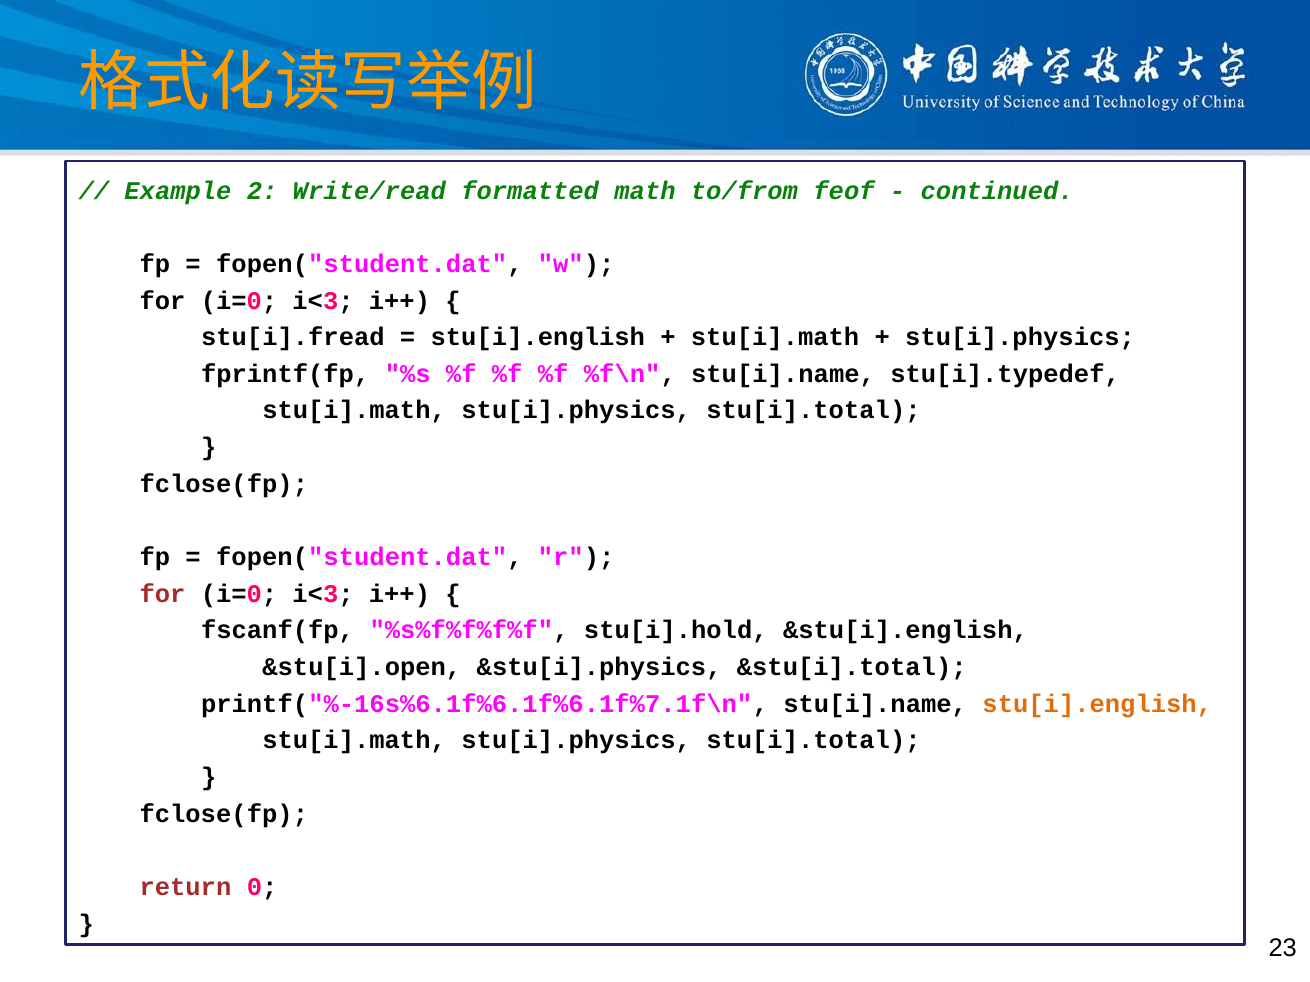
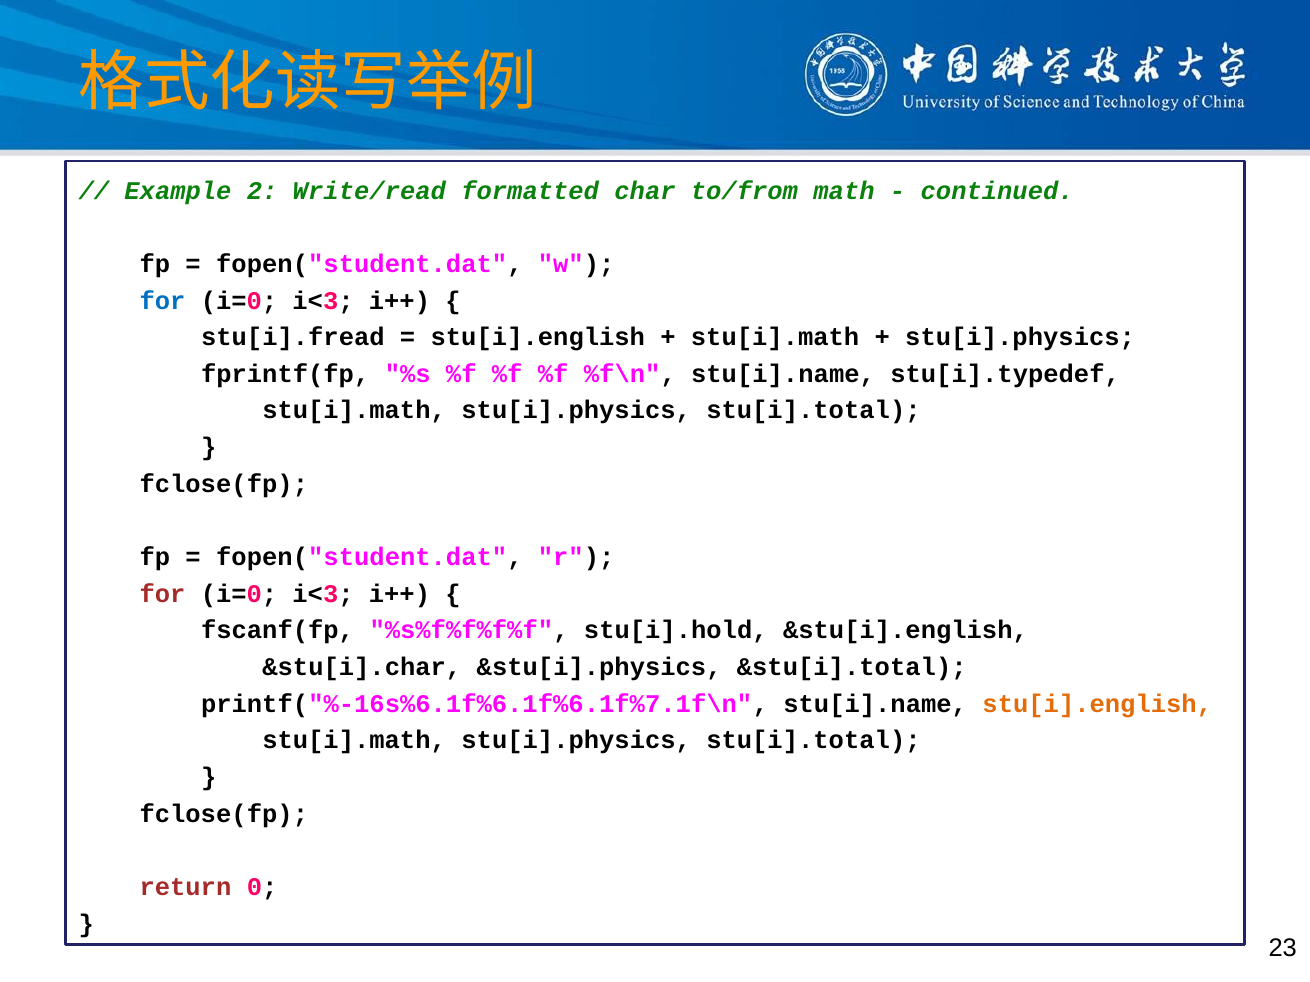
math: math -> char (645, 191)
feof: feof -> math (844, 191)
for colour: black -> blue (163, 301)
&stu[i].open: &stu[i].open -> &stu[i].char (362, 667)
